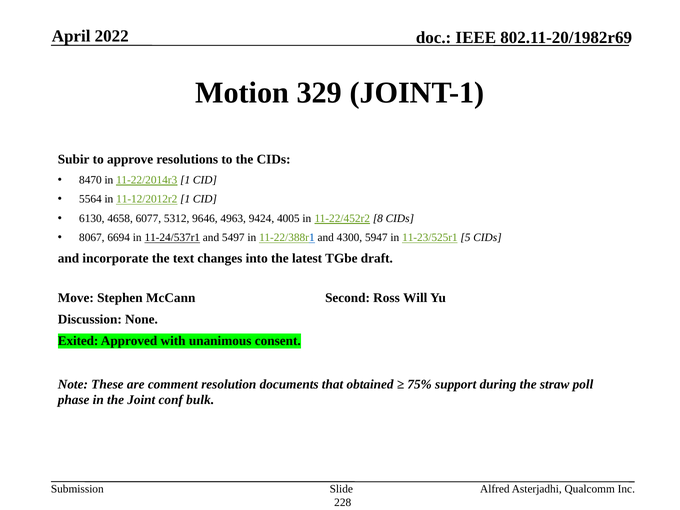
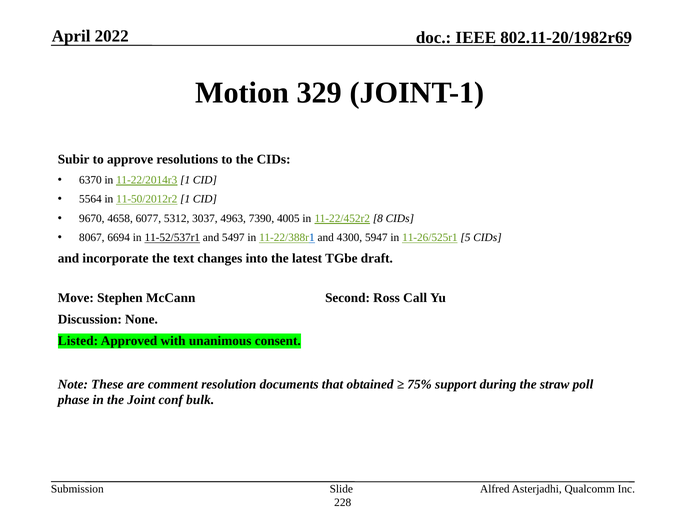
8470: 8470 -> 6370 (90, 180)
11-12/2012r2: 11-12/2012r2 -> 11-50/2012r2 (147, 199)
6130: 6130 -> 9670 (92, 218)
9646: 9646 -> 3037 (205, 218)
9424: 9424 -> 7390 (261, 218)
11-24/537r1: 11-24/537r1 -> 11-52/537r1 (172, 238)
11-23/525r1: 11-23/525r1 -> 11-26/525r1 (430, 238)
Will: Will -> Call (415, 298)
Exited: Exited -> Listed (78, 341)
